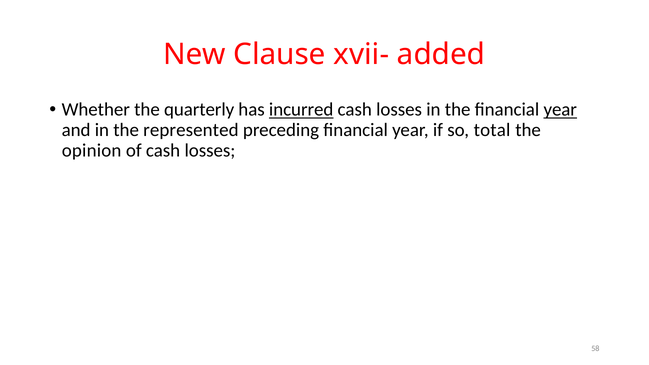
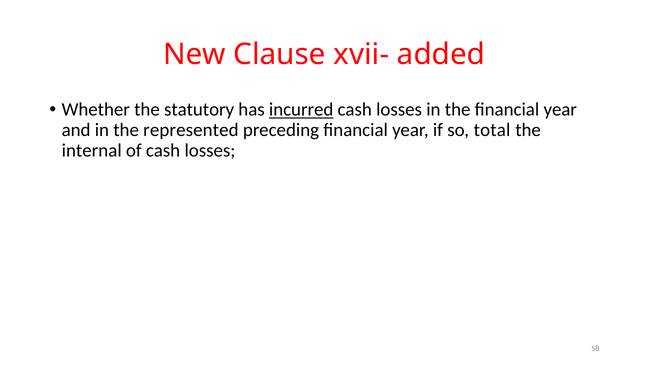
quarterly: quarterly -> statutory (199, 110)
year underline: present -> none (560, 110)
opinion: opinion -> internal (92, 151)
